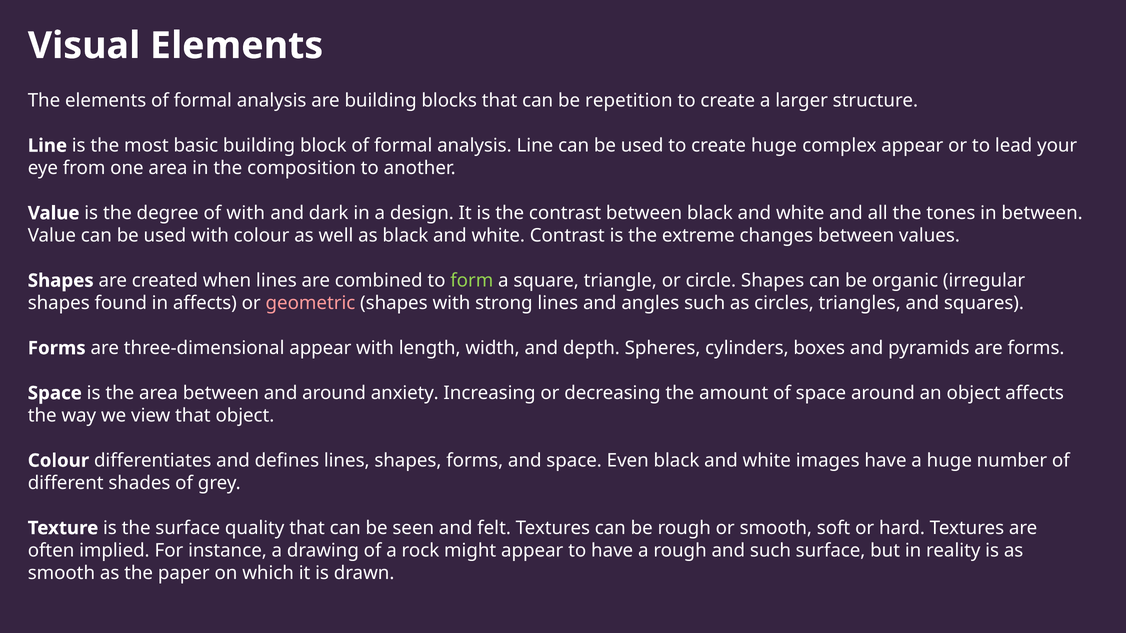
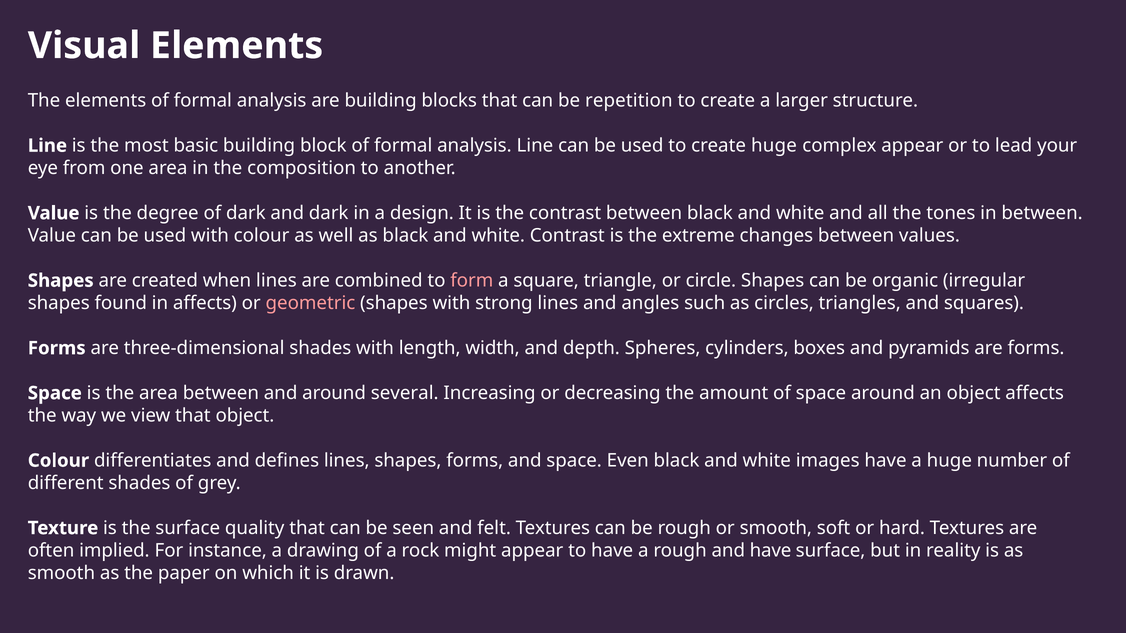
of with: with -> dark (246, 213)
form colour: light green -> pink (472, 281)
three-dimensional appear: appear -> shades (320, 348)
anxiety: anxiety -> several (405, 393)
and such: such -> have (771, 551)
